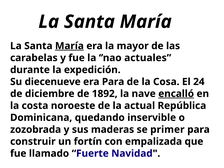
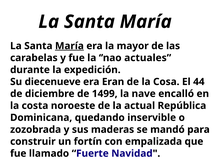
era Para: Para -> Eran (113, 82)
24: 24 -> 44 (199, 82)
1892: 1892 -> 1499 (105, 94)
encalló underline: present -> none (176, 94)
primer: primer -> mandó (167, 130)
